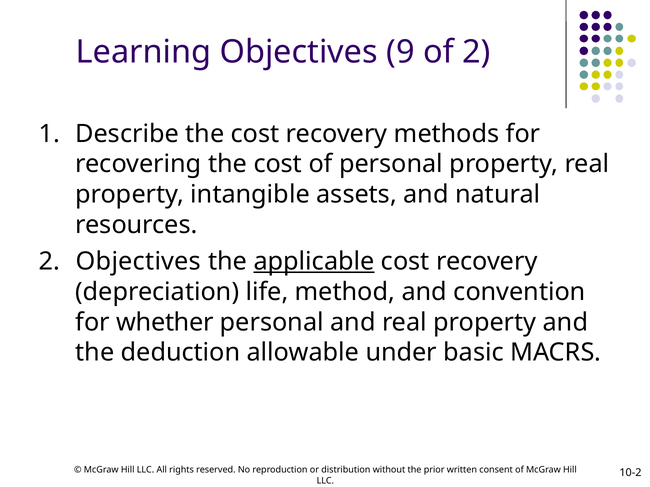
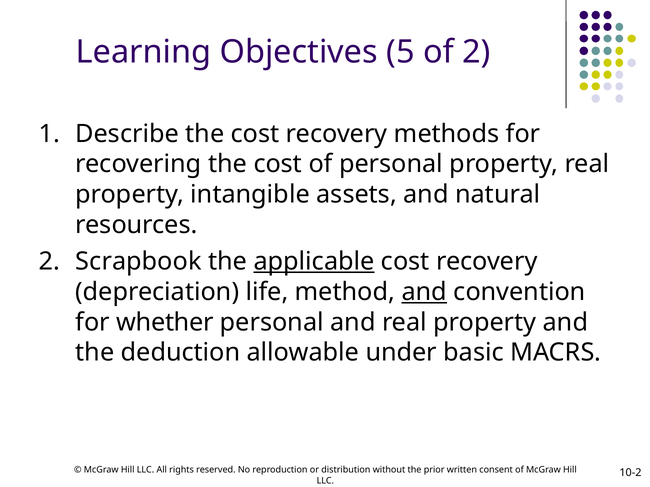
9: 9 -> 5 (400, 52)
2 Objectives: Objectives -> Scrapbook (139, 262)
and underline: none -> present (424, 292)
